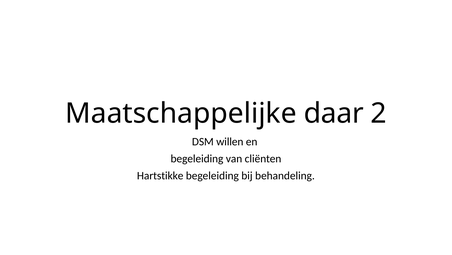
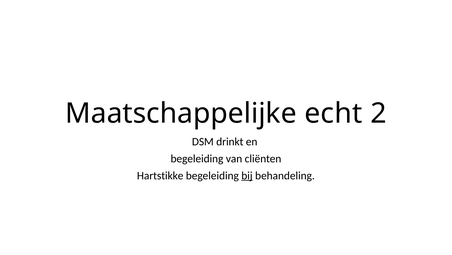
daar: daar -> echt (333, 113)
willen: willen -> drinkt (230, 141)
bij underline: none -> present (247, 175)
